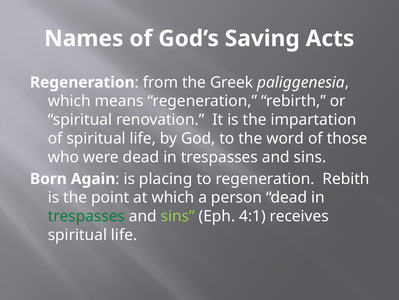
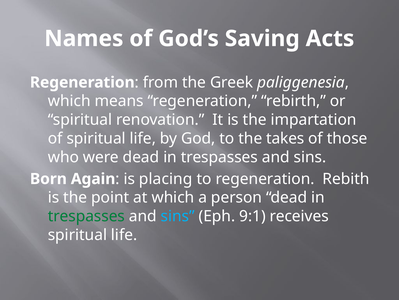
word: word -> takes (285, 138)
sins colour: light green -> light blue (178, 216)
4:1: 4:1 -> 9:1 (252, 216)
